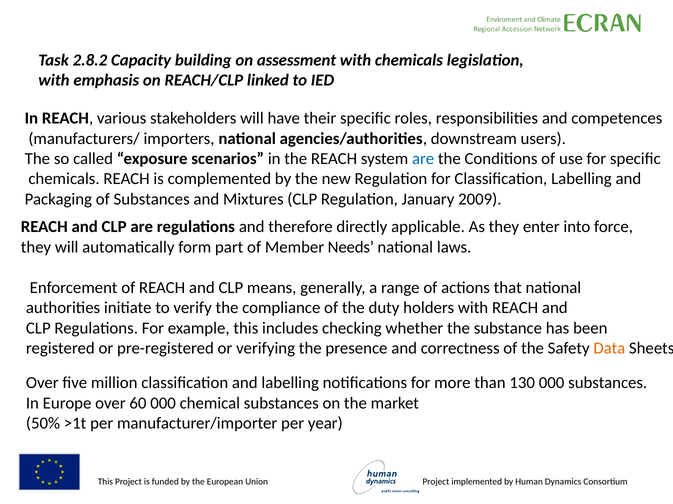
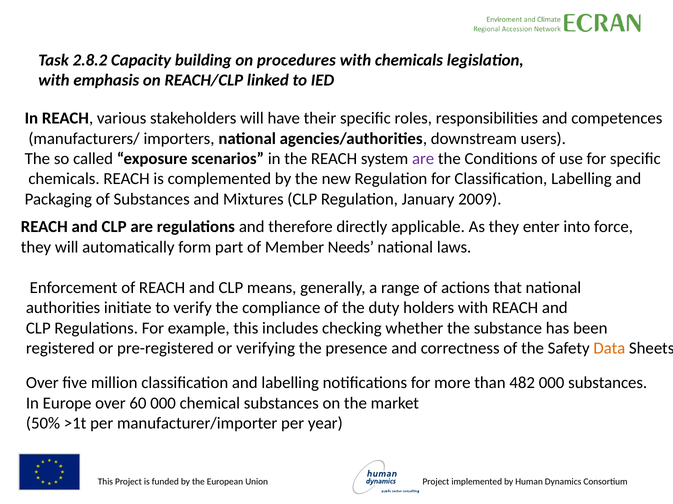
assessment: assessment -> procedures (296, 60)
are colour: blue -> purple (423, 159)
130: 130 -> 482 (522, 384)
